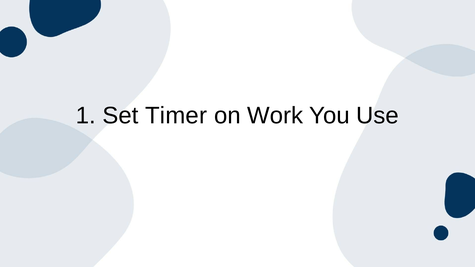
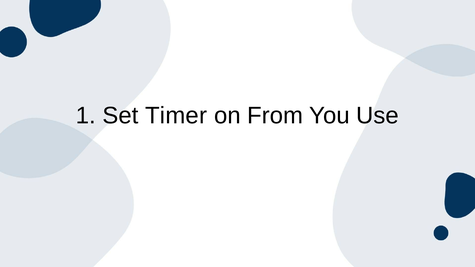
Work: Work -> From (275, 116)
